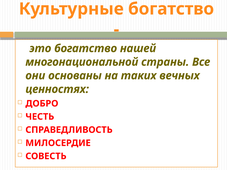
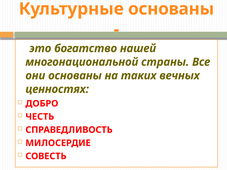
Культурные богатство: богатство -> основаны (171, 9)
